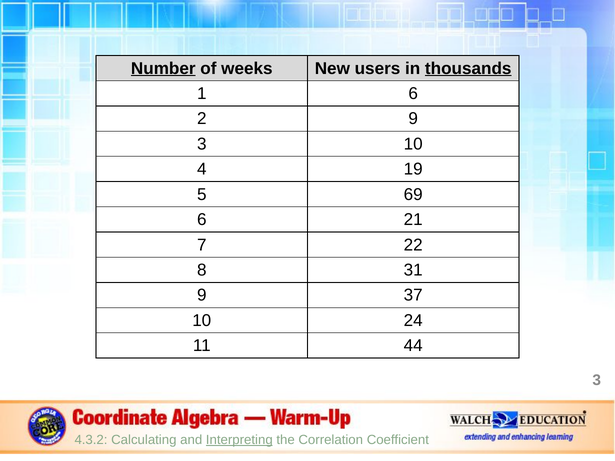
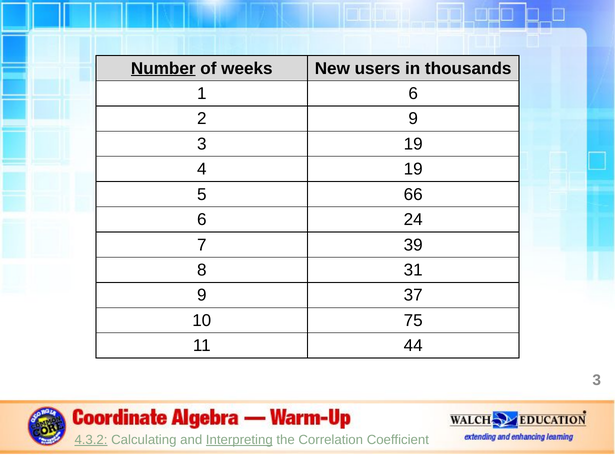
thousands underline: present -> none (468, 68)
3 10: 10 -> 19 (413, 144)
69: 69 -> 66 (413, 195)
21: 21 -> 24 (413, 220)
22: 22 -> 39 (413, 245)
24: 24 -> 75 (413, 321)
4.3.2 underline: none -> present (91, 440)
